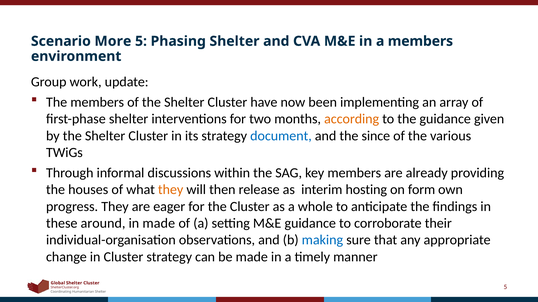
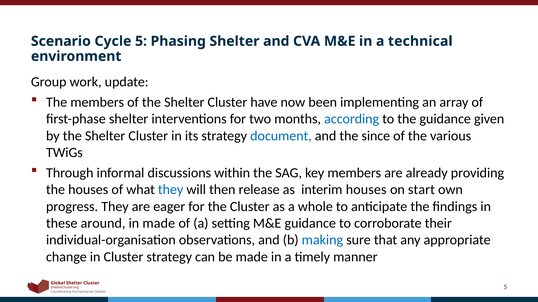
More: More -> Cycle (113, 41)
a members: members -> technical (420, 41)
according colour: orange -> blue (352, 119)
they colour: orange -> blue (171, 190)
interim hosting: hosting -> houses (366, 190)
form: form -> start (421, 190)
